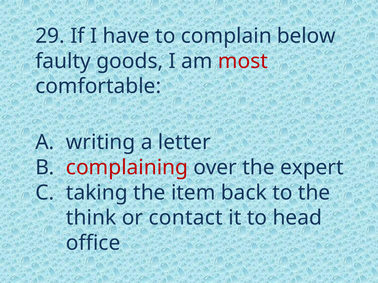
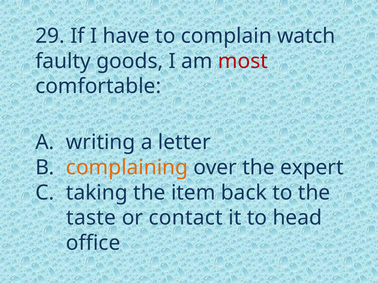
below: below -> watch (306, 36)
complaining colour: red -> orange (127, 168)
think: think -> taste (91, 218)
